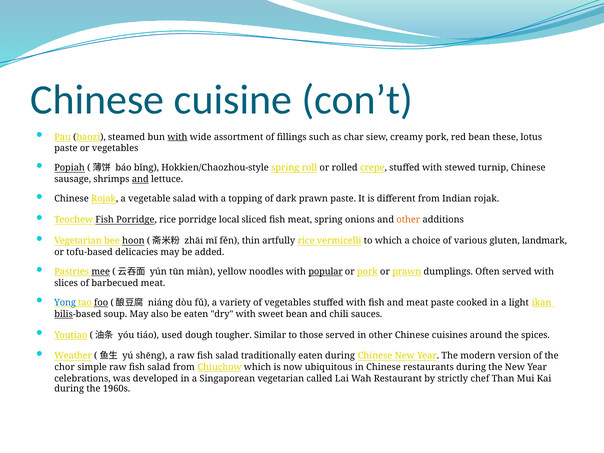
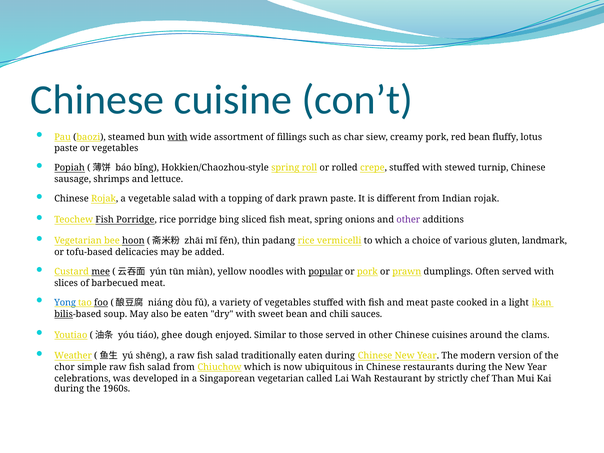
these: these -> fluffy (505, 137)
and underline: present -> none (140, 179)
local: local -> bing (229, 220)
other colour: orange -> purple (408, 220)
artfully: artfully -> padang (279, 241)
Pastries: Pastries -> Custard (72, 272)
used: used -> ghee (172, 335)
tougher: tougher -> enjoyed (234, 335)
spices: spices -> clams (535, 335)
